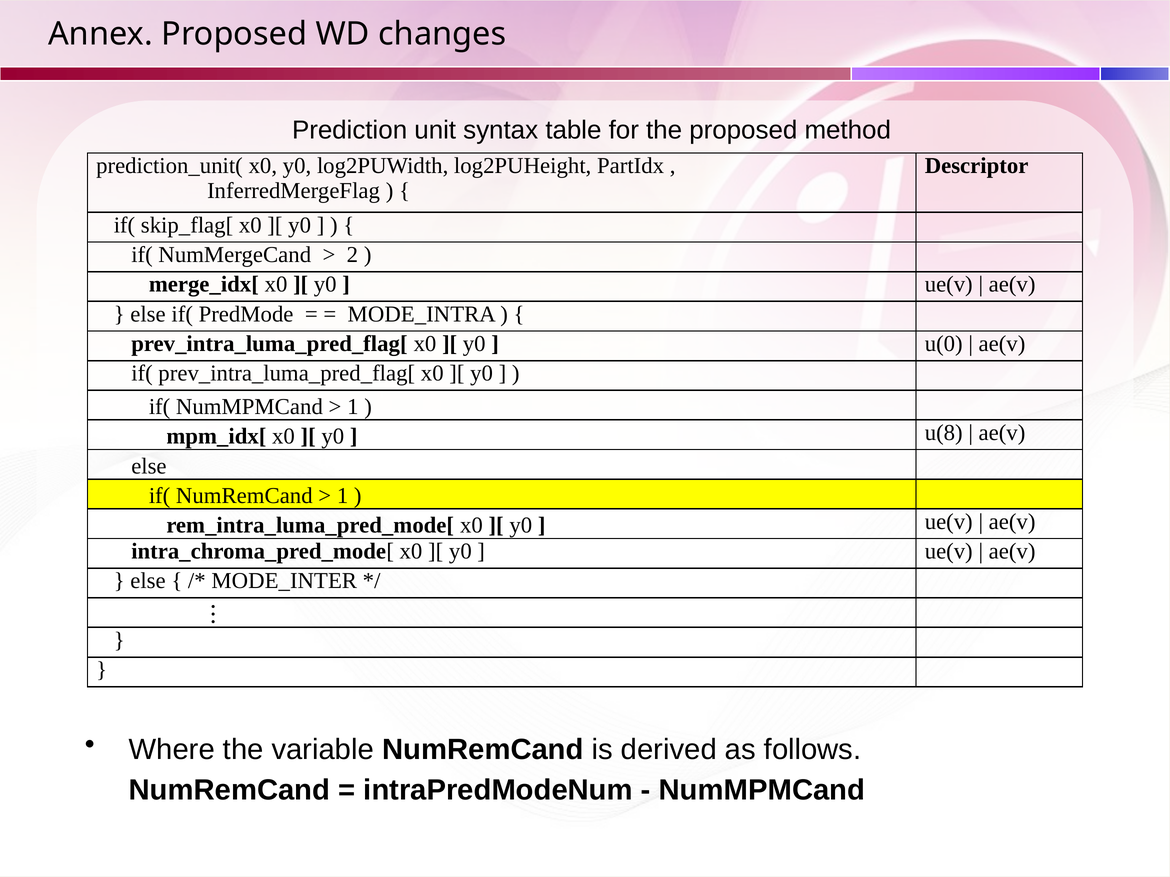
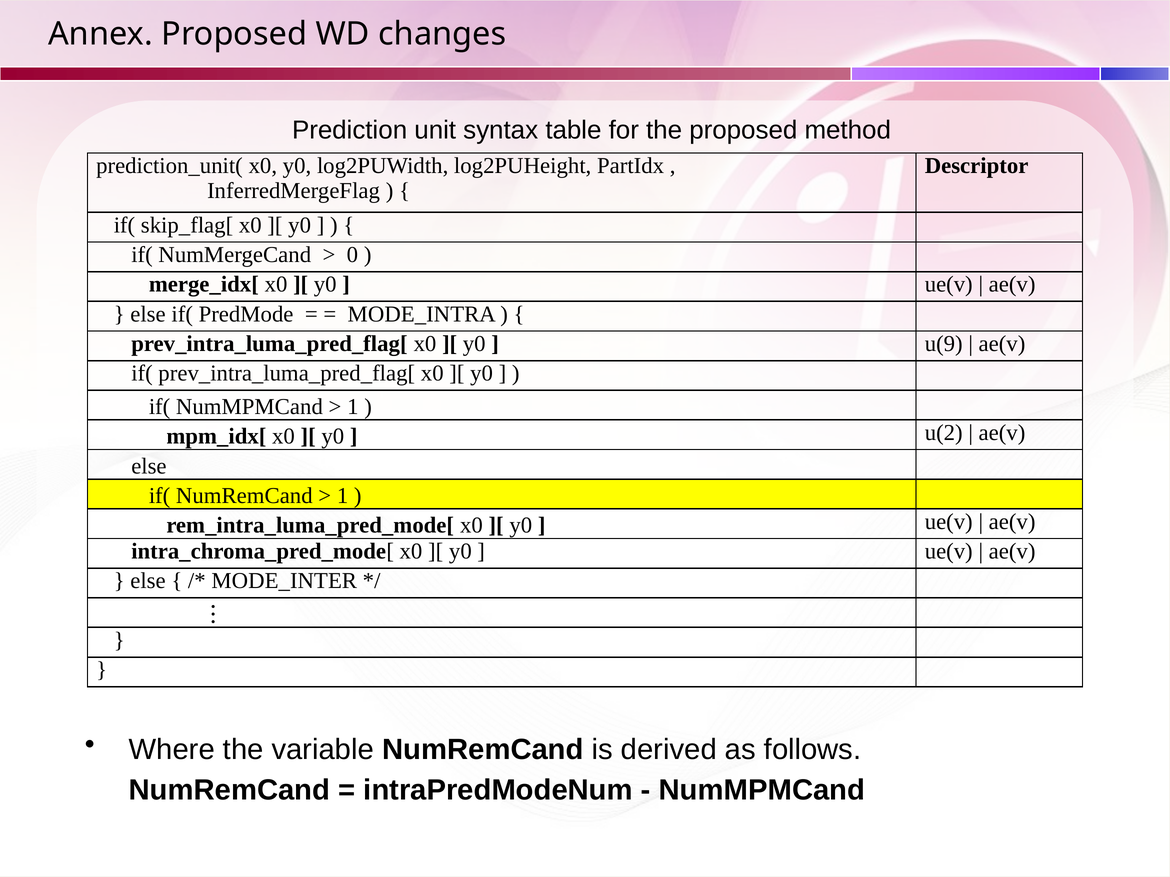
2: 2 -> 0 (352, 255)
u(0: u(0 -> u(9 (944, 344)
u(8: u(8 -> u(2 (944, 433)
